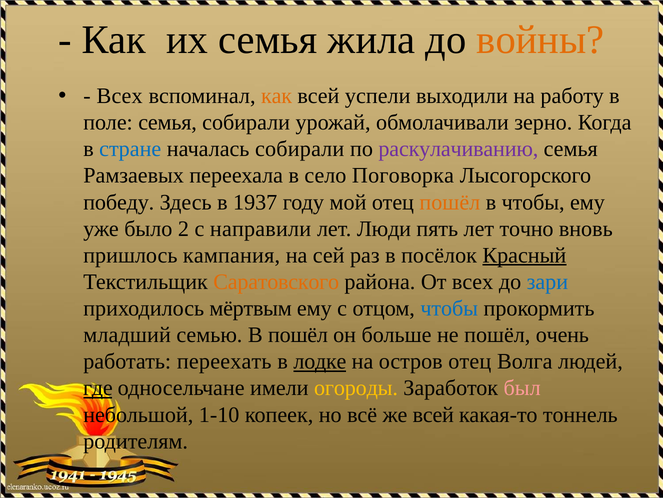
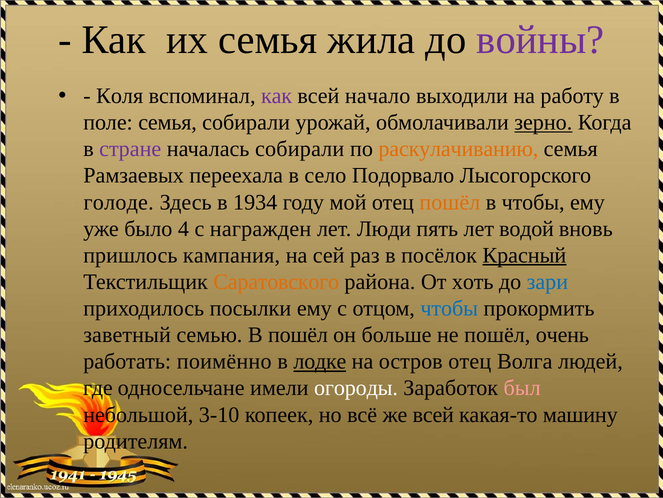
войны colour: orange -> purple (540, 40)
Всех: Всех -> Коля (120, 96)
как colour: orange -> purple (277, 96)
успели: успели -> начало (378, 96)
зерно underline: none -> present (543, 122)
стране colour: blue -> purple (130, 149)
раскулачиванию colour: purple -> orange (458, 149)
Поговорка: Поговорка -> Подорвало (403, 175)
победу: победу -> голоде (119, 202)
1937: 1937 -> 1934 (255, 202)
2: 2 -> 4 (183, 228)
направили: направили -> награжден (261, 228)
точно: точно -> водой (527, 228)
От всех: всех -> хоть (473, 281)
мёртвым: мёртвым -> посылки (250, 308)
младший: младший -> заветный (127, 335)
переехать: переехать -> поимённо (224, 361)
где underline: present -> none (98, 388)
огороды colour: yellow -> white (356, 388)
1-10: 1-10 -> 3-10 (219, 414)
тоннель: тоннель -> машину (580, 414)
